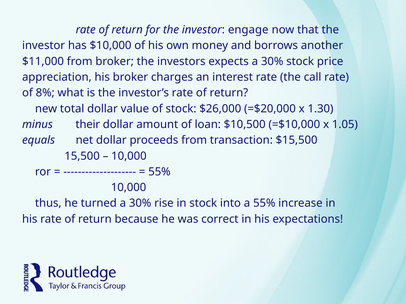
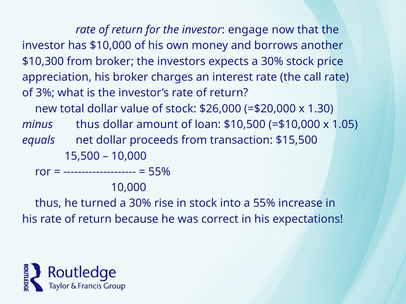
$11,000: $11,000 -> $10,300 (43, 61)
8%: 8% -> 3% (45, 93)
minus their: their -> thus (88, 125)
